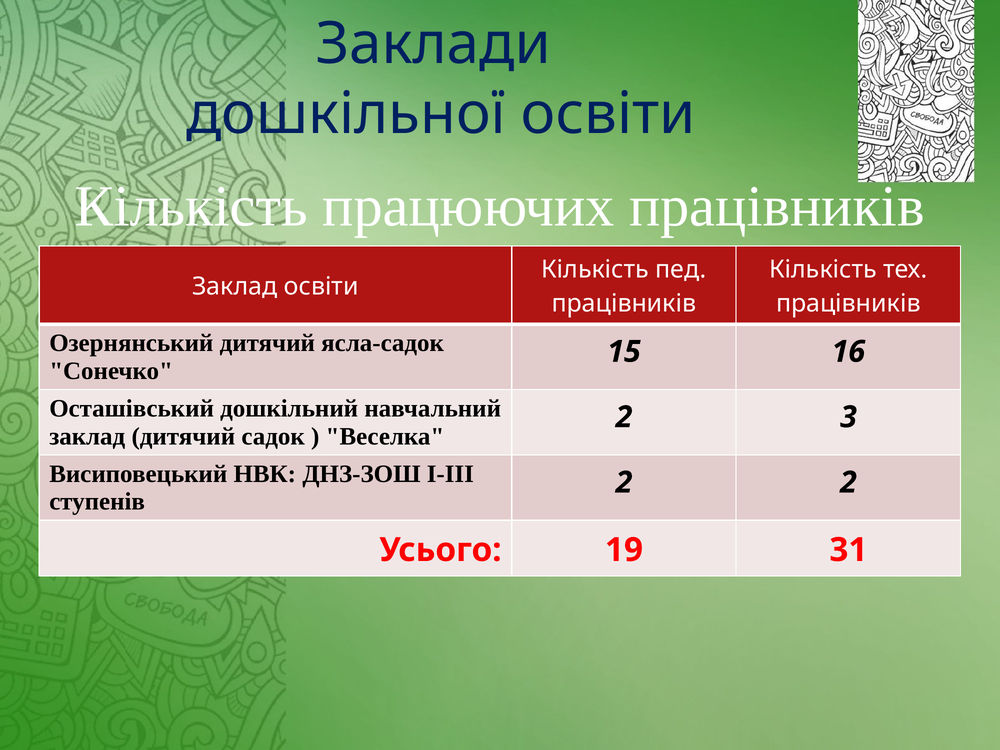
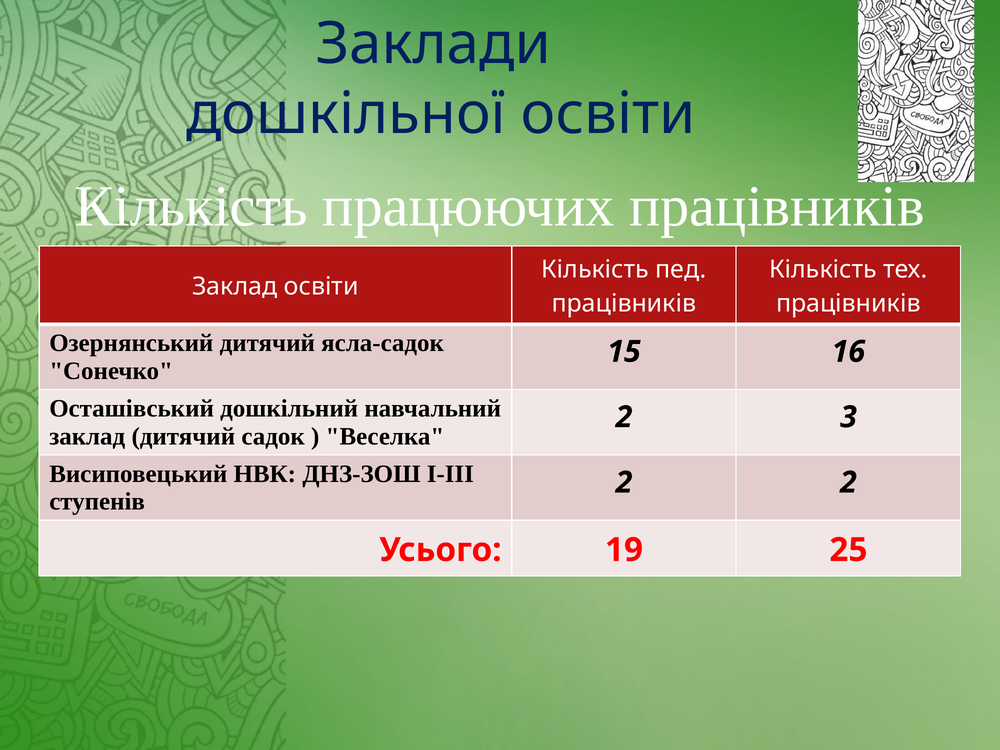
31: 31 -> 25 (848, 550)
